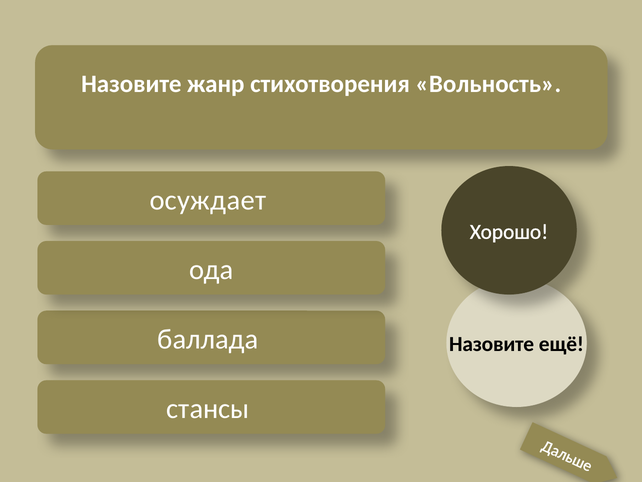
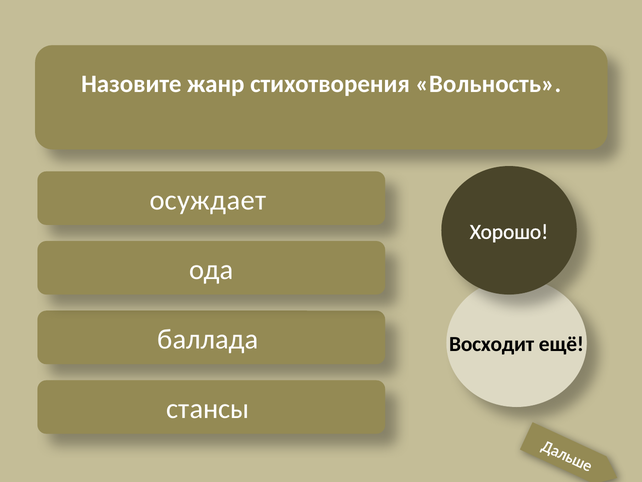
Назовите: Назовите -> Восходит (492, 344)
